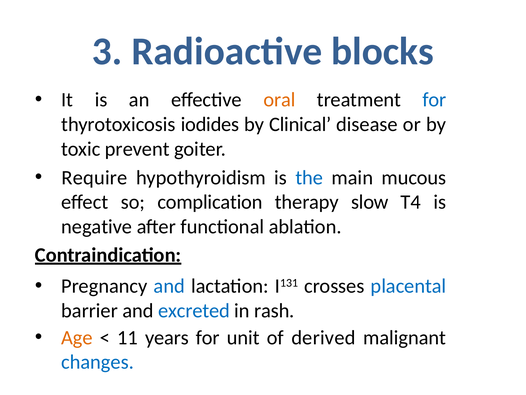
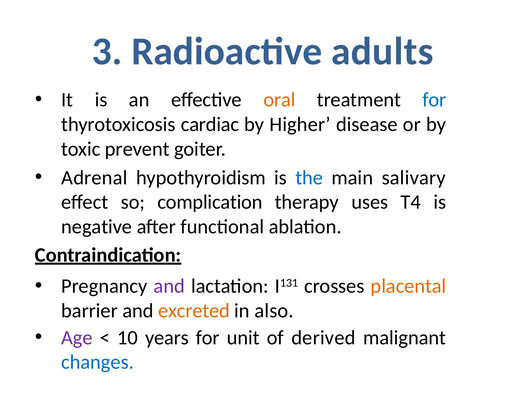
blocks: blocks -> adults (382, 51)
iodides: iodides -> cardiac (210, 124)
Clinical: Clinical -> Higher (300, 124)
Require: Require -> Adrenal (94, 177)
mucous: mucous -> salivary (414, 177)
slow: slow -> uses (370, 202)
and colour: blue -> purple (169, 286)
placental colour: blue -> orange (408, 286)
excreted colour: blue -> orange (194, 310)
rash: rash -> also (274, 310)
Age colour: orange -> purple (77, 337)
11: 11 -> 10 (128, 337)
